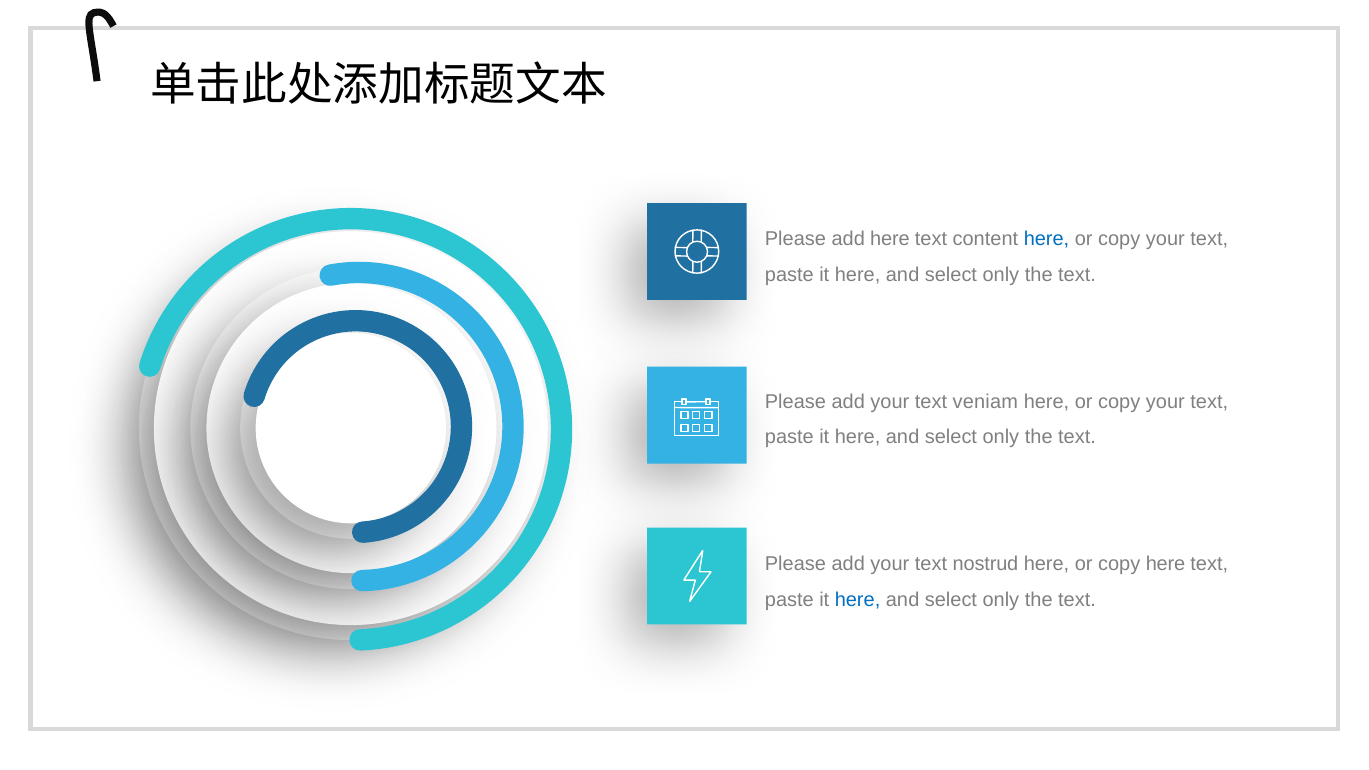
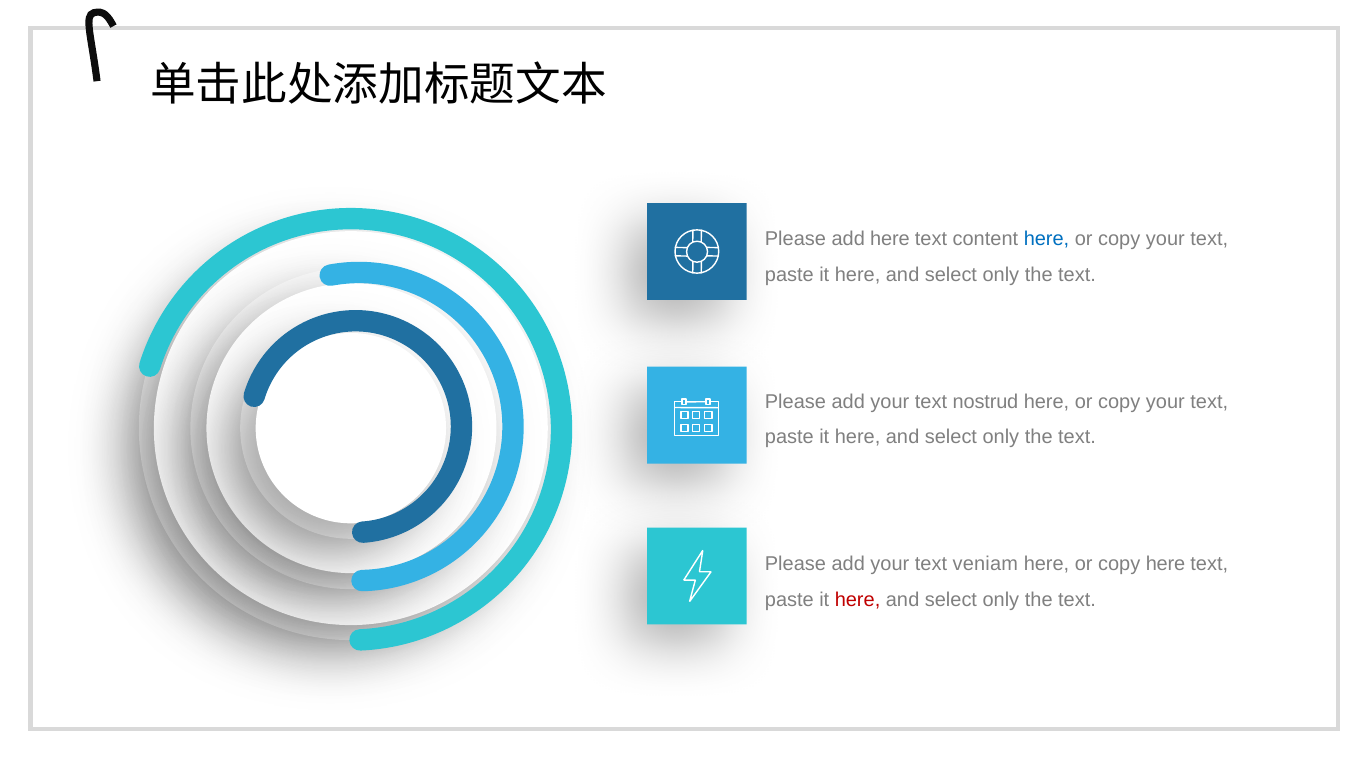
veniam: veniam -> nostrud (985, 401)
nostrud: nostrud -> veniam (985, 564)
here colour: blue -> red (858, 600)
